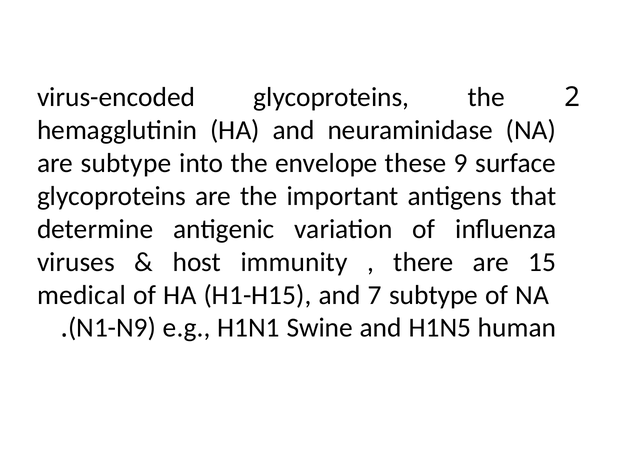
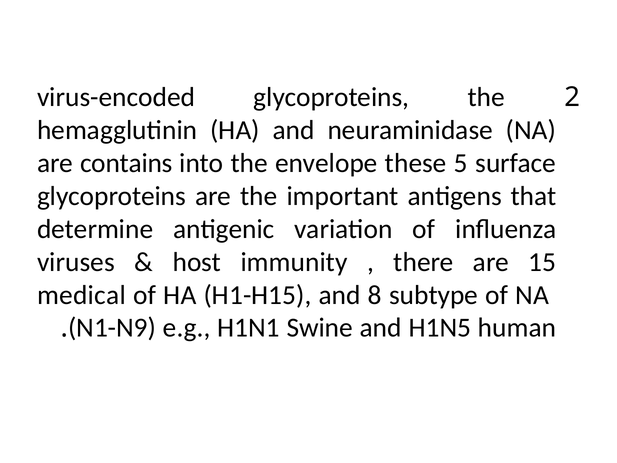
are subtype: subtype -> contains (126, 163)
9: 9 -> 5 (461, 163)
7: 7 -> 8 (375, 295)
